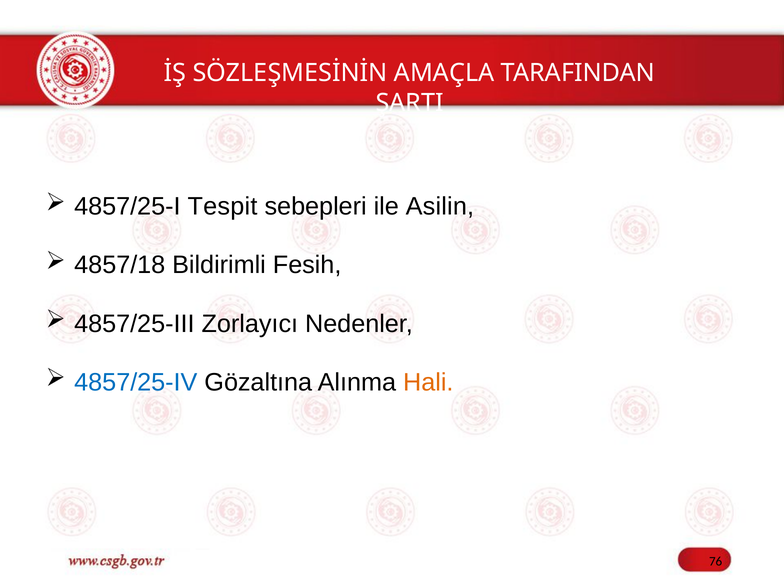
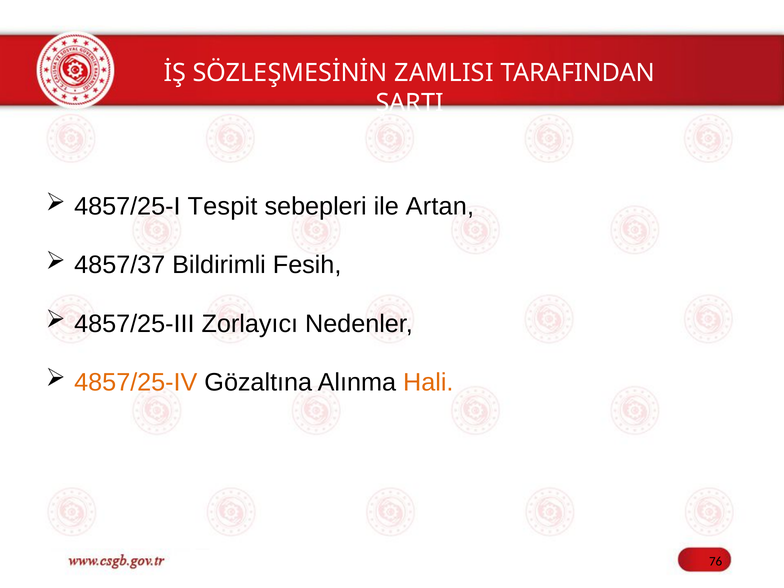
AMAÇLA: AMAÇLA -> ZAMLISI (444, 73)
Asilin: Asilin -> Artan (440, 206)
4857/18: 4857/18 -> 4857/37 (120, 265)
4857/25-IV colour: blue -> orange (136, 382)
